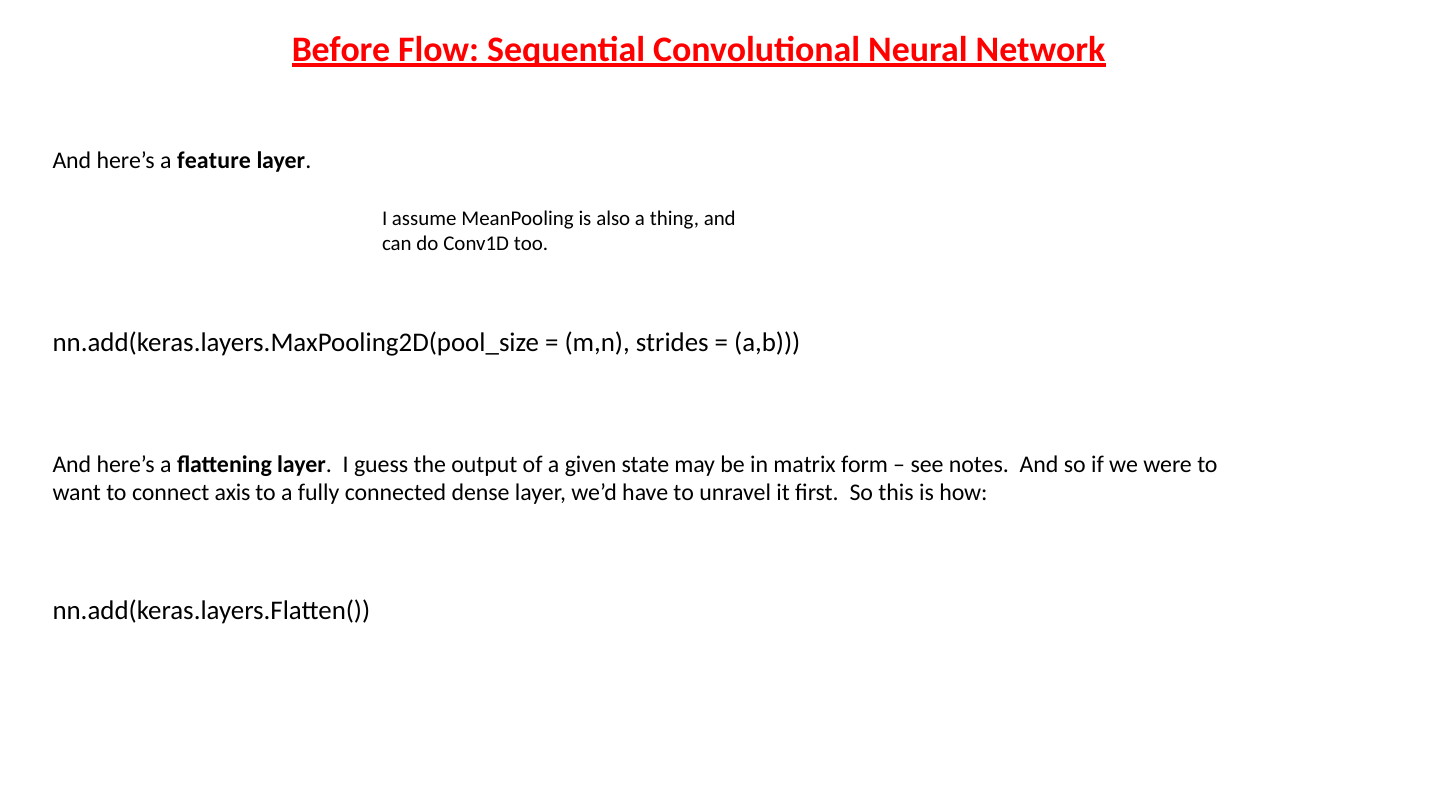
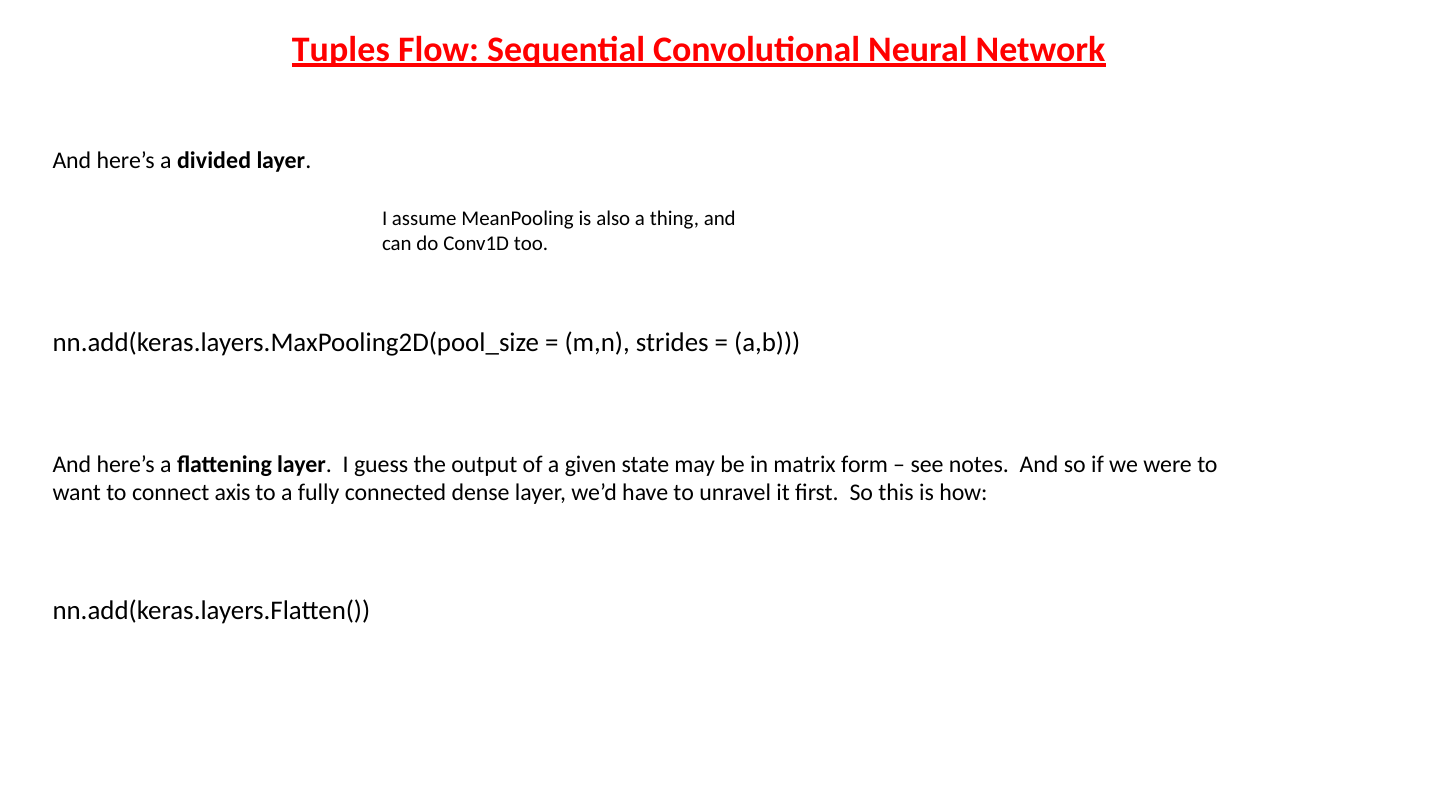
Before: Before -> Tuples (341, 50)
feature: feature -> divided (214, 160)
